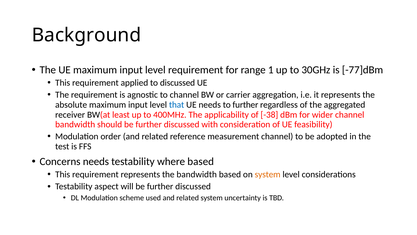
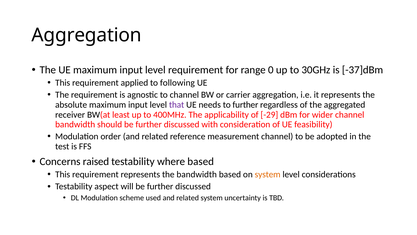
Background: Background -> Aggregation (87, 35)
1: 1 -> 0 (271, 70)
-77]dBm: -77]dBm -> -37]dBm (363, 70)
to discussed: discussed -> following (177, 83)
that colour: blue -> purple (177, 105)
-38: -38 -> -29 (269, 114)
Concerns needs: needs -> raised (96, 161)
